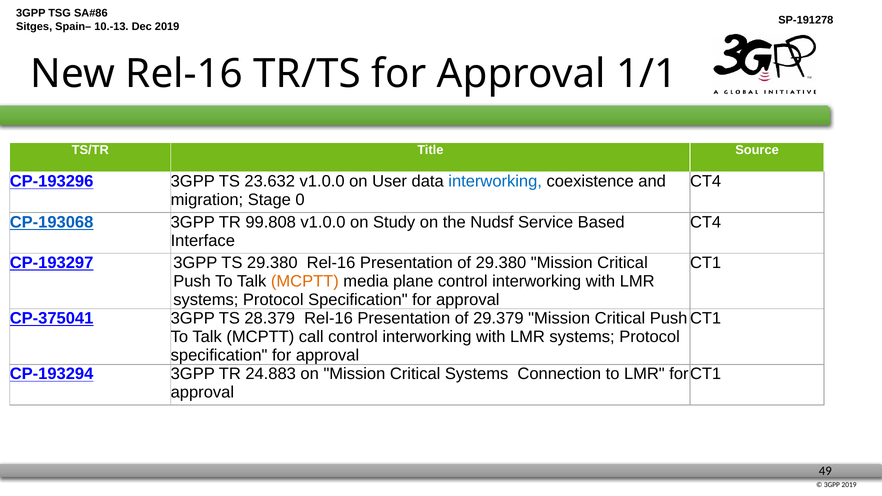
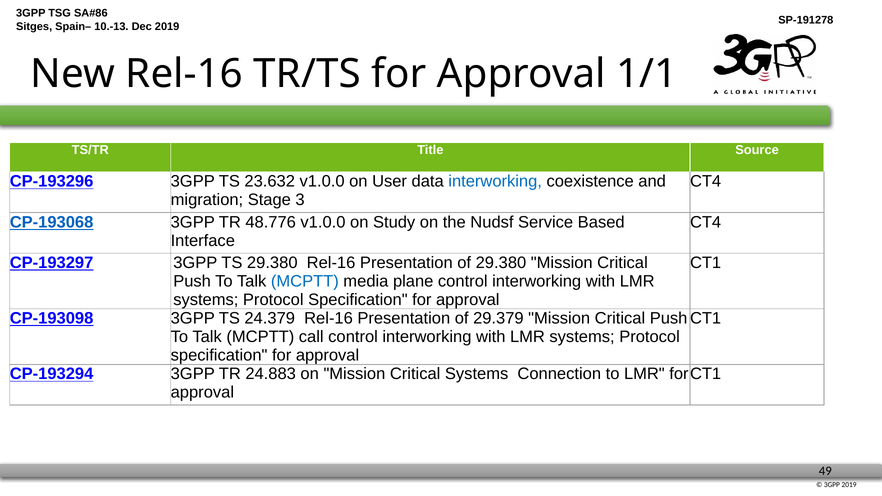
0: 0 -> 3 (300, 200)
99.808: 99.808 -> 48.776 (271, 222)
MCPTT colour: orange -> blue (305, 281)
CP-375041: CP-375041 -> CP-193098 (52, 318)
28.379: 28.379 -> 24.379 (270, 318)
